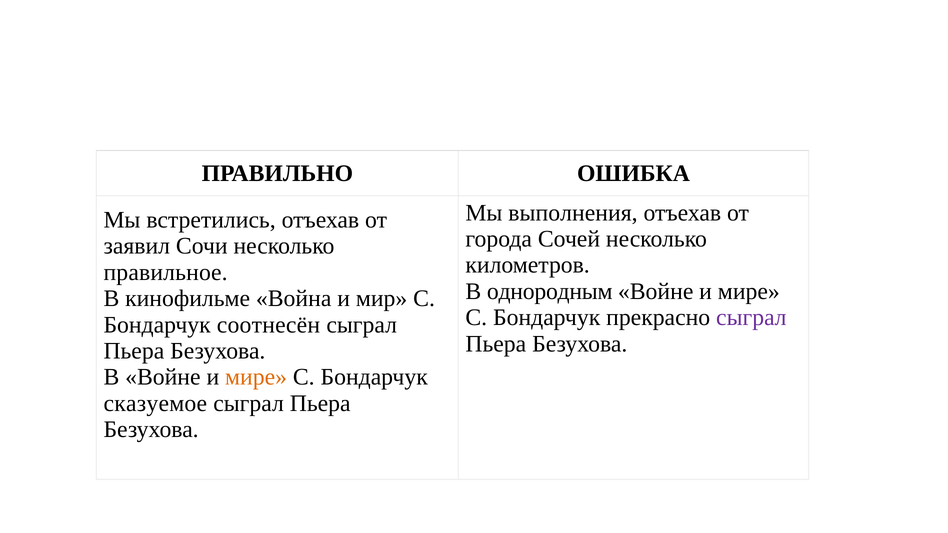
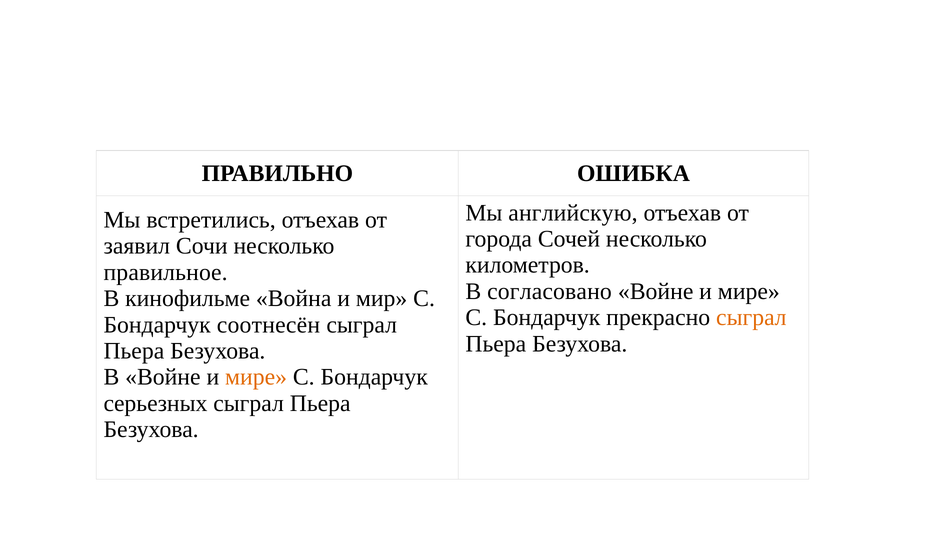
выполнения: выполнения -> английскую (573, 213)
однородным: однородным -> согласовано (550, 291)
сыграл colour: purple -> orange (751, 318)
сказуемое: сказуемое -> серьезных (155, 403)
